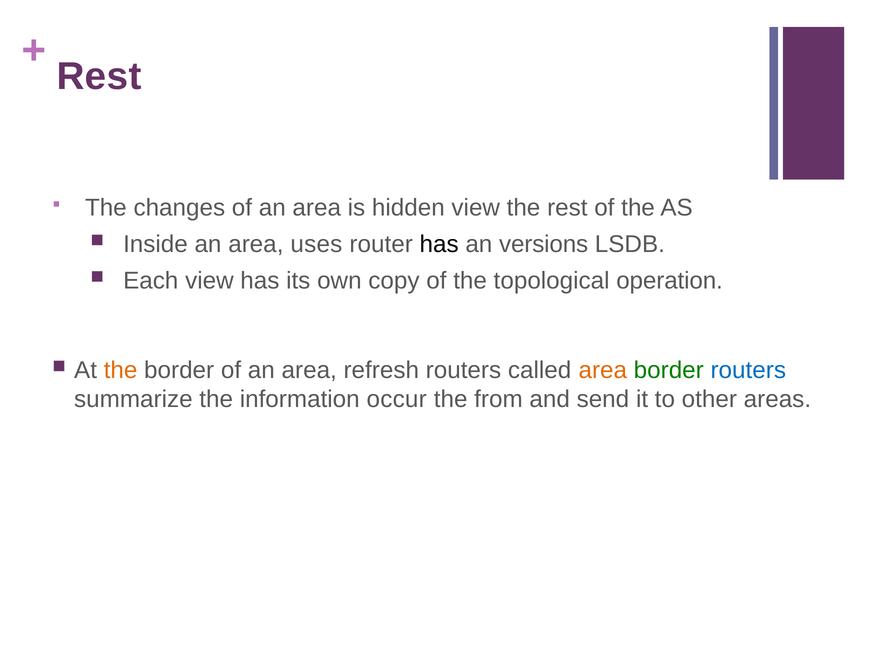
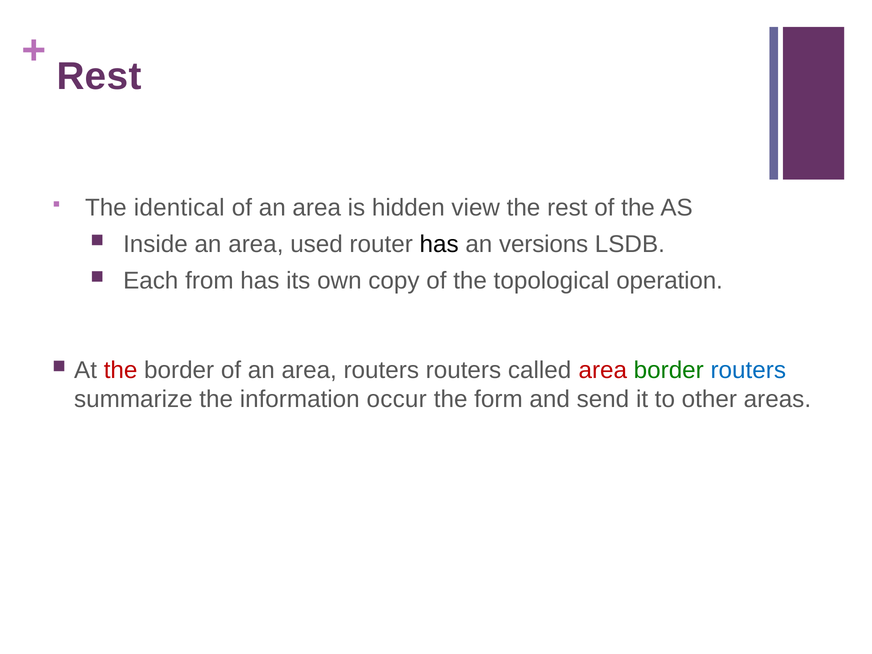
changes: changes -> identical (179, 208)
uses: uses -> used (317, 244)
Each view: view -> from (209, 281)
the colour: orange -> red (121, 370)
area refresh: refresh -> routers (381, 370)
area colour: orange -> red (603, 370)
from: from -> form (498, 399)
